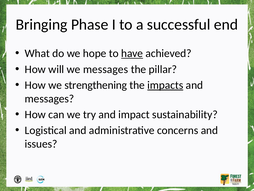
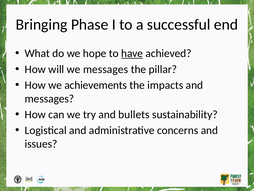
strengthening: strengthening -> achievements (96, 85)
impacts underline: present -> none (165, 85)
impact: impact -> bullets (134, 114)
